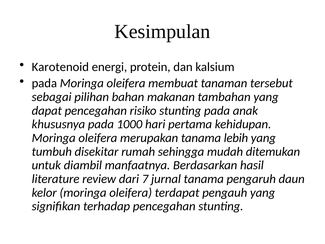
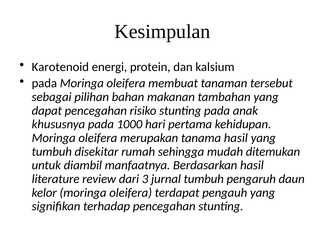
tanama lebih: lebih -> hasil (236, 138)
7: 7 -> 3 (145, 179)
jurnal tanama: tanama -> tumbuh (204, 179)
